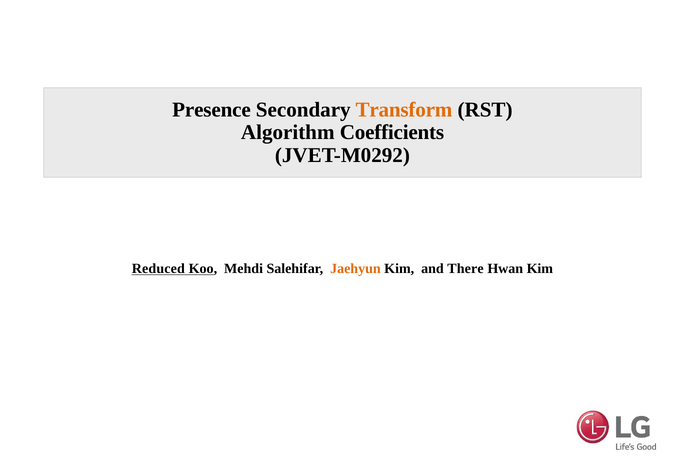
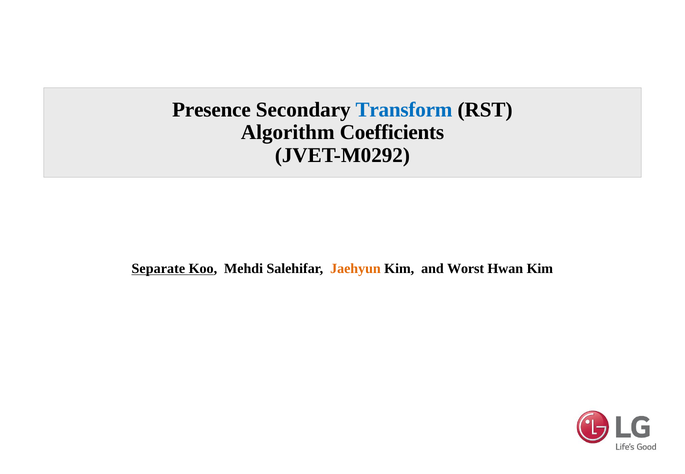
Transform colour: orange -> blue (404, 110)
Reduced: Reduced -> Separate (158, 269)
There: There -> Worst (466, 269)
